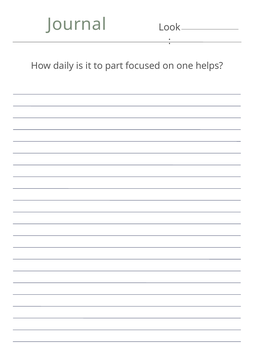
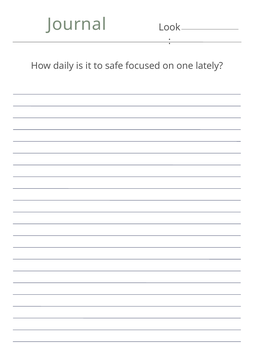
part: part -> safe (114, 66)
helps: helps -> lately (209, 66)
